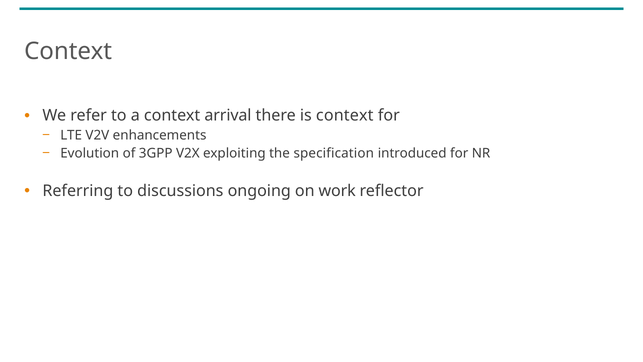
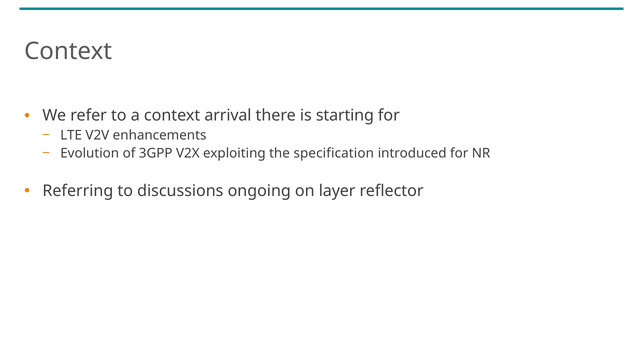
is context: context -> starting (345, 116)
work: work -> layer (337, 191)
